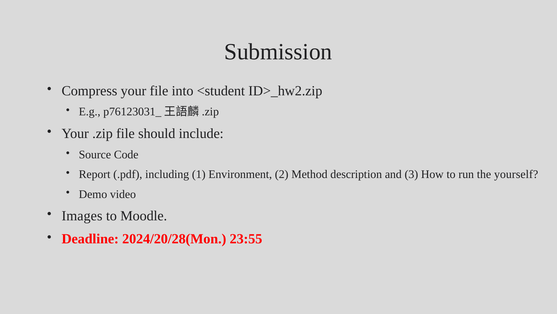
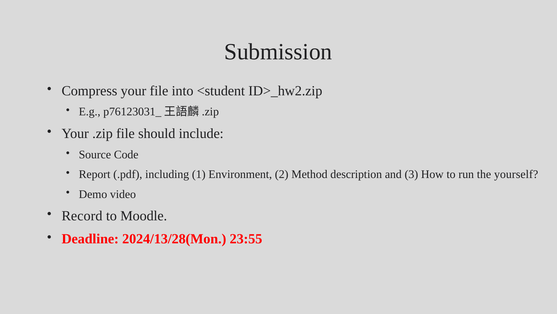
Images: Images -> Record (82, 216)
2024/20/28(Mon: 2024/20/28(Mon -> 2024/13/28(Mon (174, 239)
